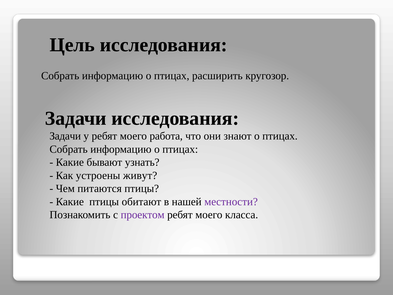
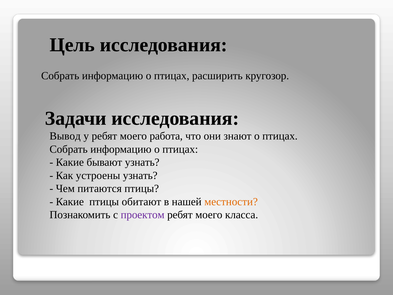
Задачи: Задачи -> Вывод (65, 136)
устроены живут: живут -> узнать (140, 175)
местности colour: purple -> orange (231, 202)
